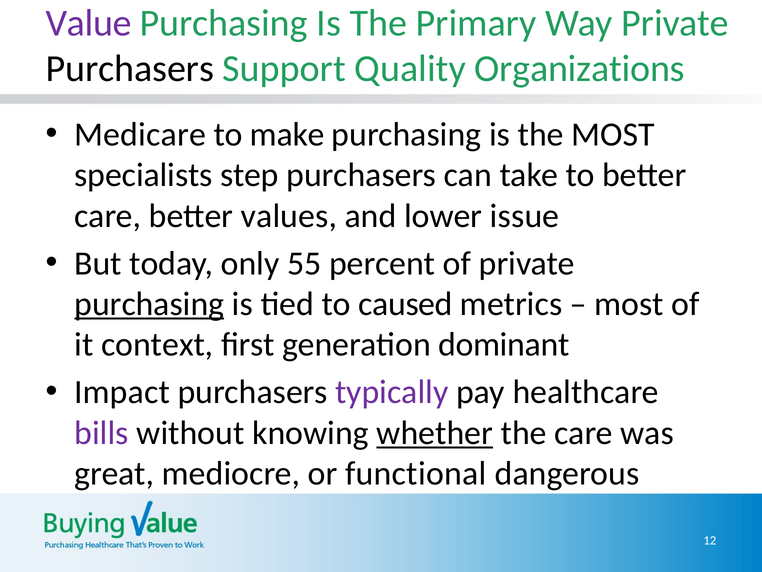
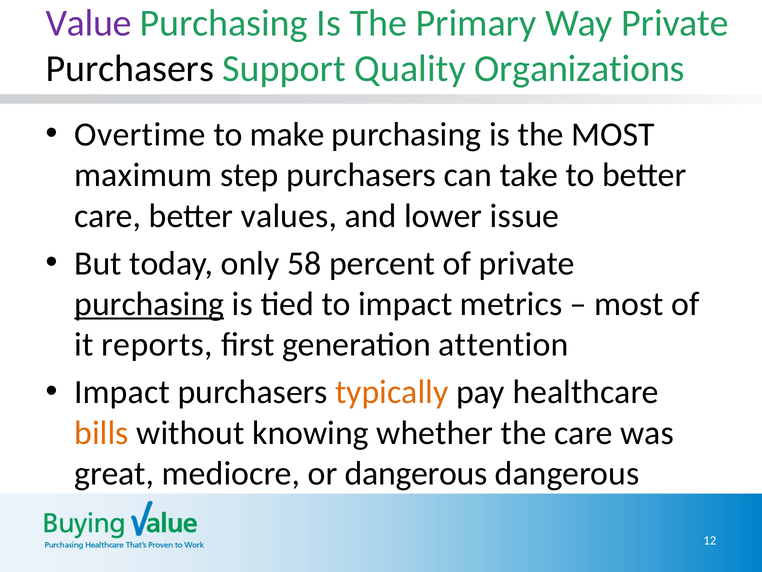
Medicare: Medicare -> Overtime (140, 134)
specialists: specialists -> maximum (143, 175)
55: 55 -> 58 (304, 263)
to caused: caused -> impact (405, 304)
context: context -> reports (157, 344)
dominant: dominant -> attention (504, 344)
typically colour: purple -> orange (392, 392)
bills colour: purple -> orange (101, 433)
whether underline: present -> none (435, 433)
or functional: functional -> dangerous (416, 473)
